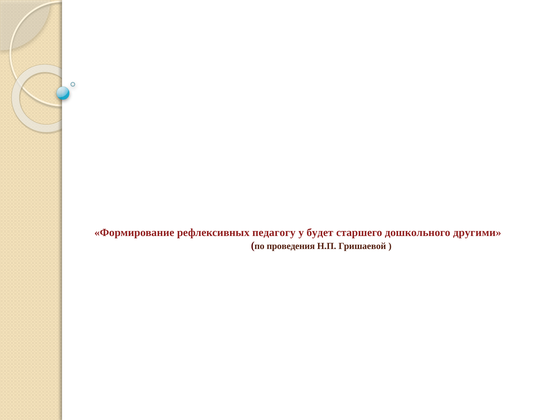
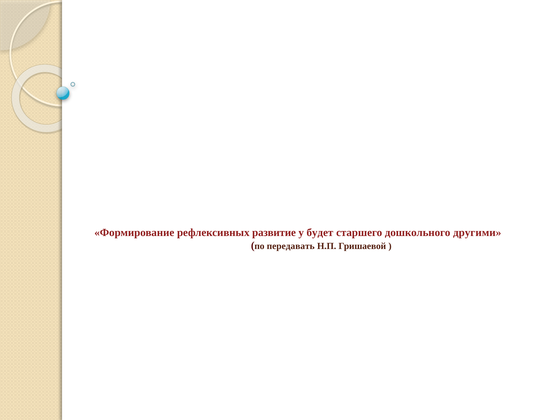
педагогу: педагогу -> развитие (274, 233)
проведения: проведения -> передавать (291, 246)
